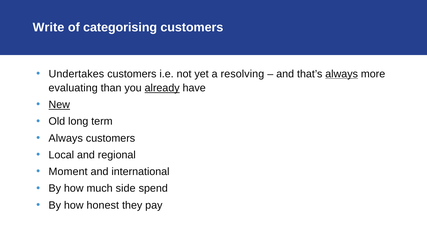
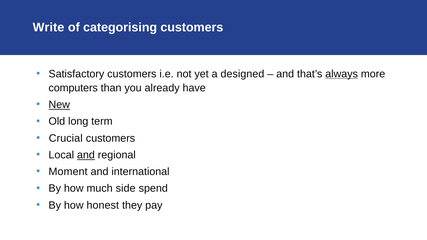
Undertakes: Undertakes -> Satisfactory (76, 74)
resolving: resolving -> designed (242, 74)
evaluating: evaluating -> computers (73, 88)
already underline: present -> none (162, 88)
Always: Always -> Crucial (66, 138)
and underline: none -> present (86, 155)
